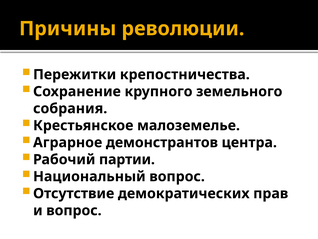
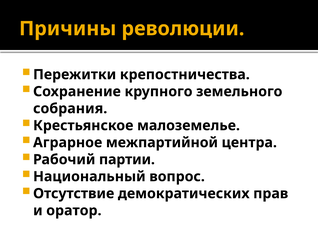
демонстрантов: демонстрантов -> межпартийной (162, 142)
и вопрос: вопрос -> оратор (74, 210)
